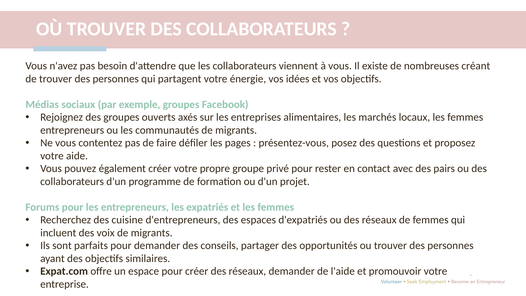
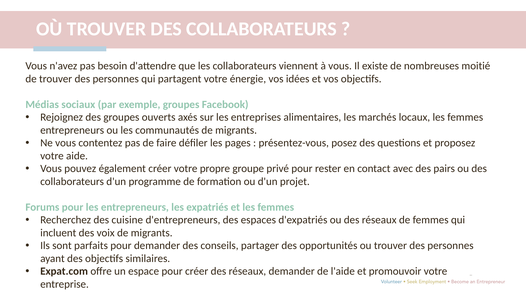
créant: créant -> moitié (476, 66)
